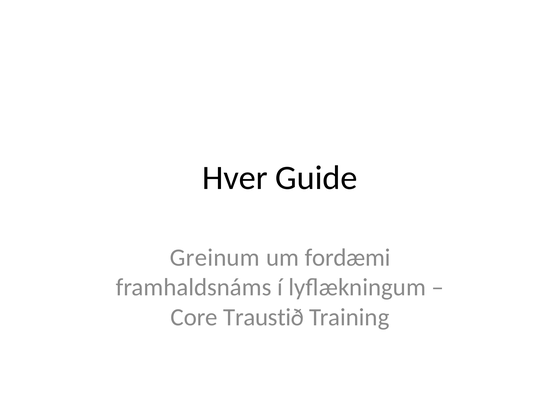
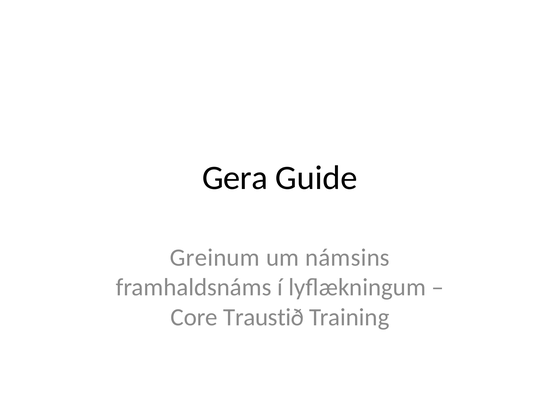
Hver: Hver -> Gera (235, 178)
fordæmi: fordæmi -> námsins (347, 257)
